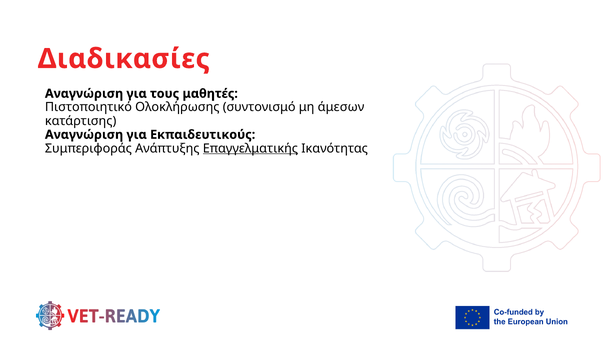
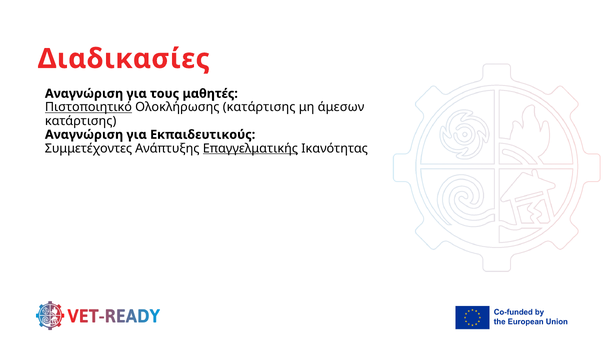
Πιστοποιητικό underline: none -> present (88, 107)
Ολοκλήρωσης συντονισμό: συντονισμό -> κατάρτισης (259, 107)
Συμπεριφοράς: Συμπεριφοράς -> Συμμετέχοντες (88, 148)
